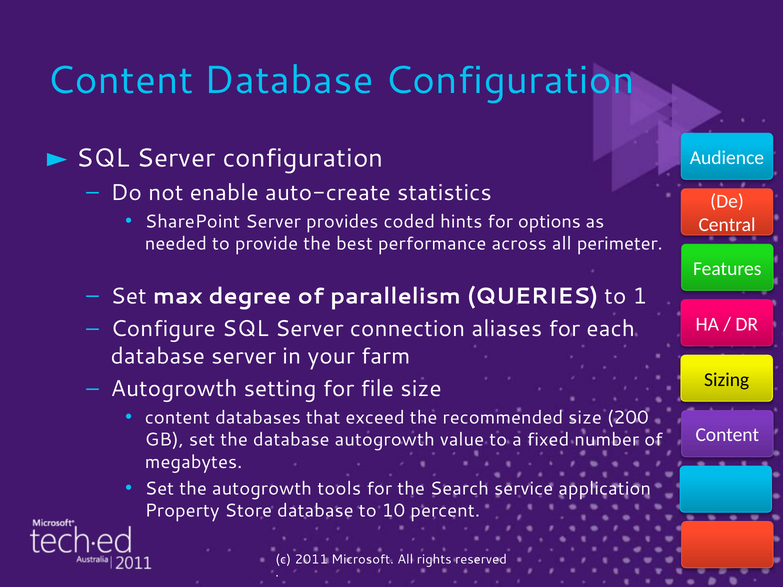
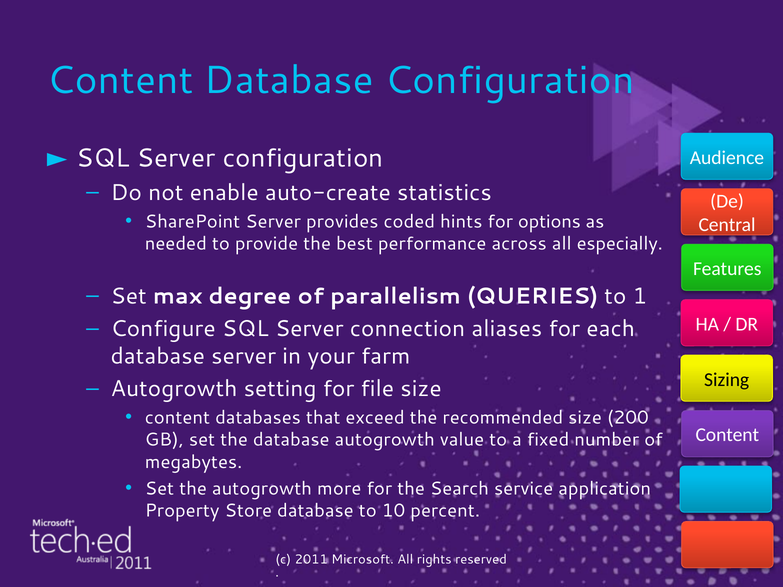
perimeter: perimeter -> especially (620, 244)
tools: tools -> more (339, 489)
